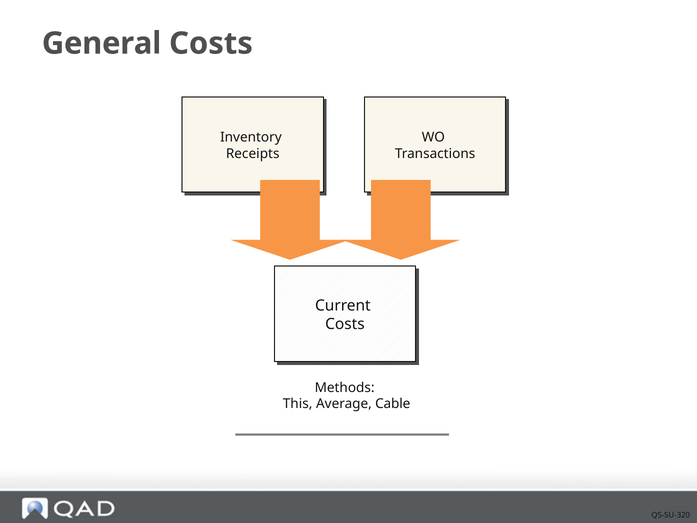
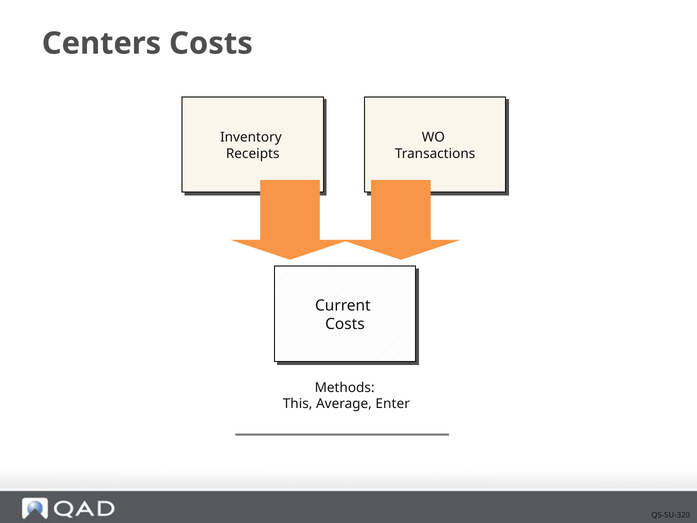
General: General -> Centers (101, 43)
Cable: Cable -> Enter (393, 404)
